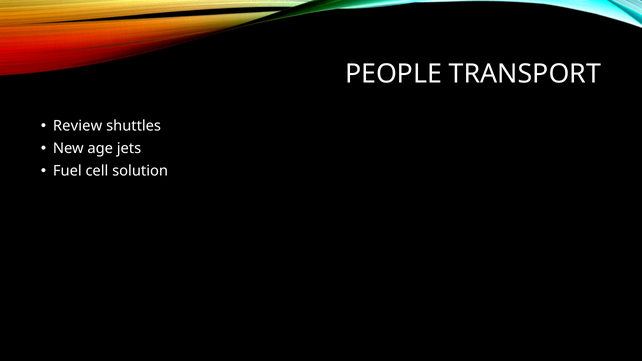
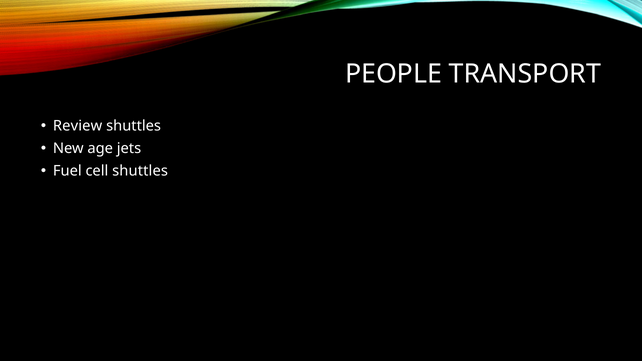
cell solution: solution -> shuttles (140, 171)
